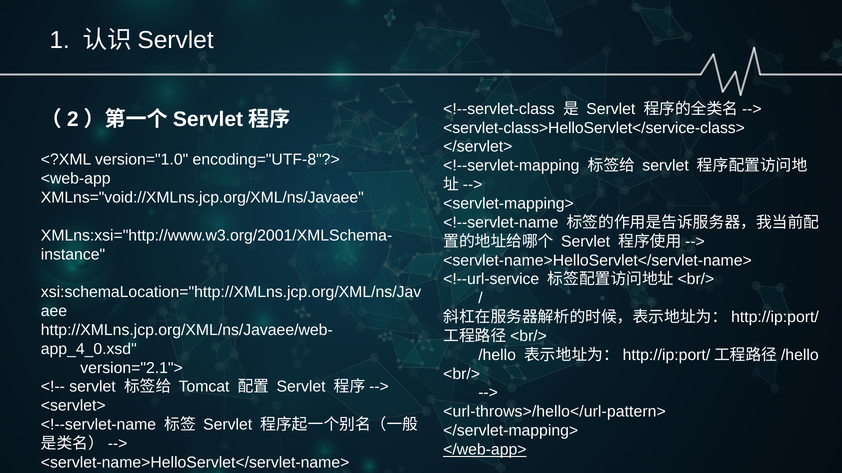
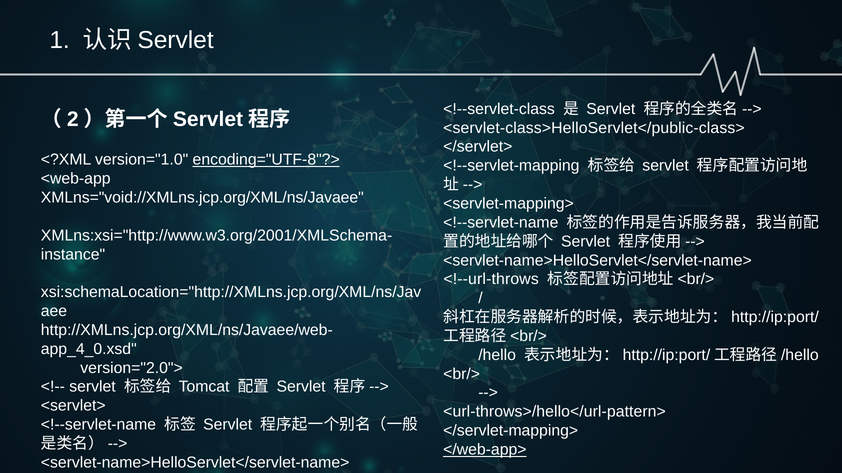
<servlet-class>HelloServlet</service-class>: <servlet-class>HelloServlet</service-class> -> <servlet-class>HelloServlet</public-class> (594, 128)
encoding="UTF-8"?> underline: none -> present (266, 160)
<!--url-service: <!--url-service -> <!--url-throws (491, 280)
version="2.1">: version="2.1"> -> version="2.0"> (132, 368)
